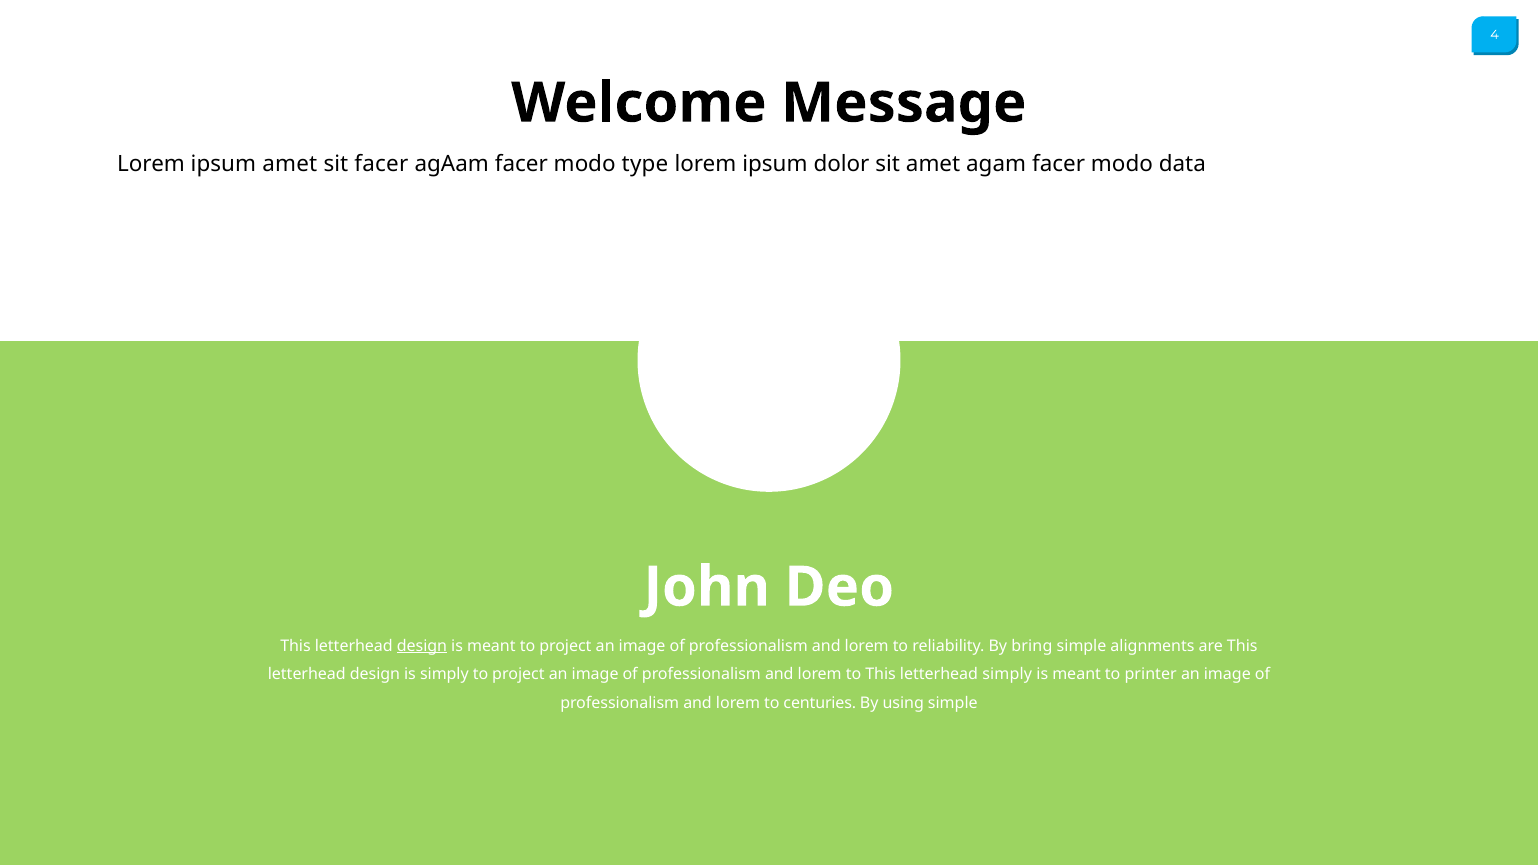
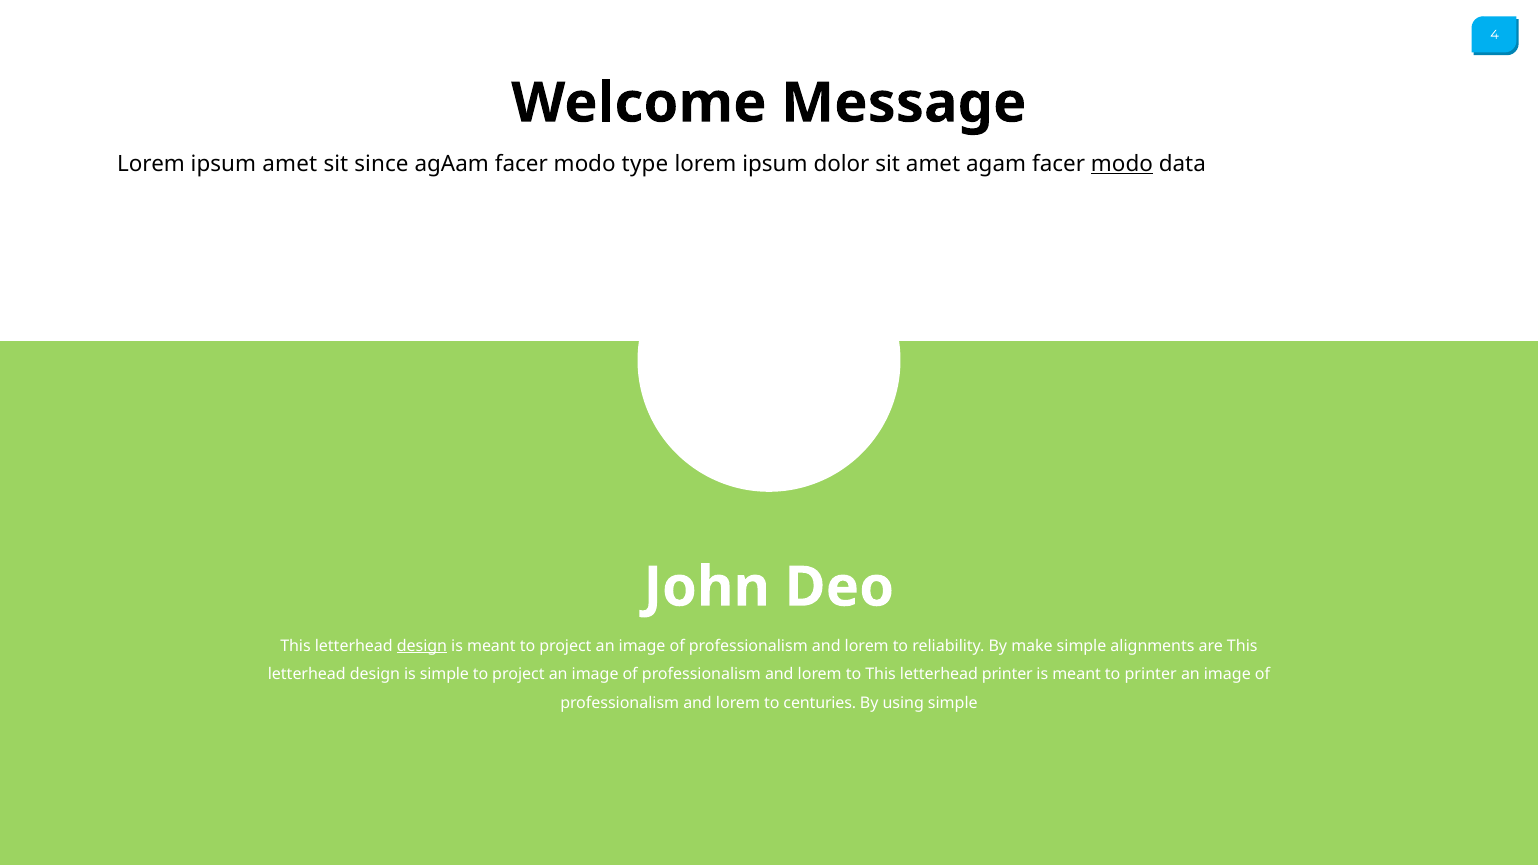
sit facer: facer -> since (381, 164)
modo underline: none -> present (1122, 164)
bring: bring -> make (1032, 646)
is simply: simply -> simple (444, 675)
letterhead simply: simply -> printer (1007, 675)
